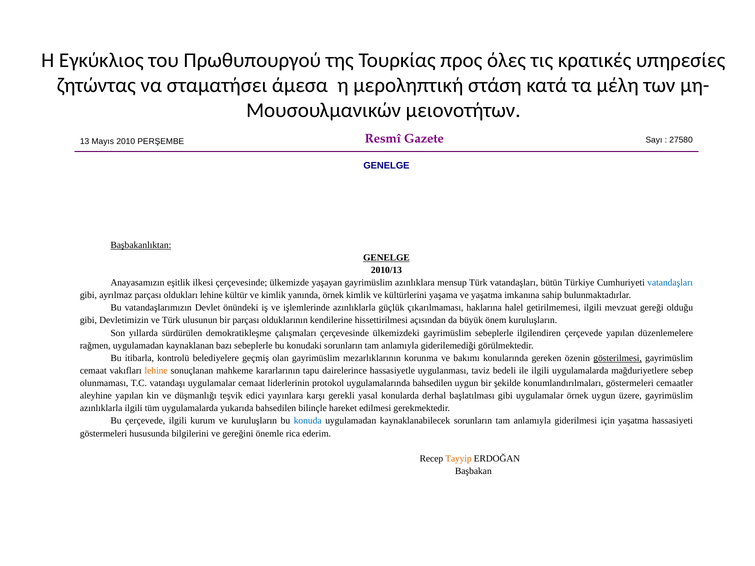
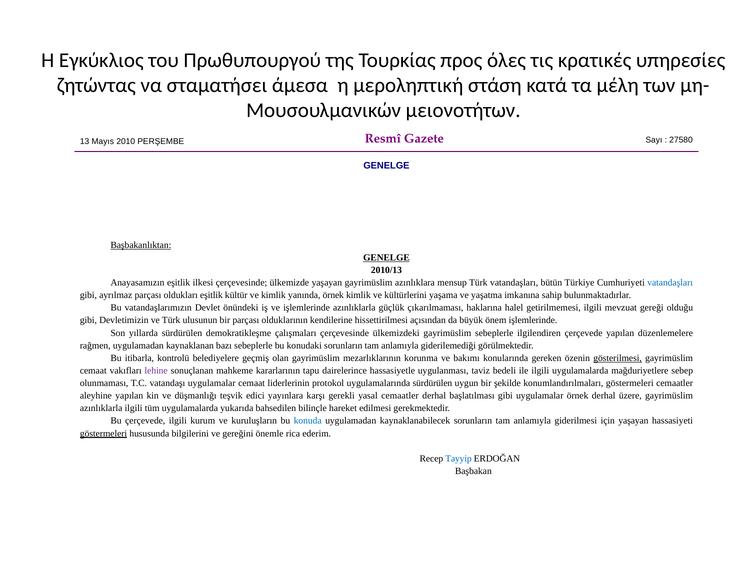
oldukları lehine: lehine -> eşitlik (211, 295)
önem kuruluşların: kuruluşların -> işlemlerinde (533, 320)
lehine colour: orange -> purple (156, 371)
uygulamalarında bahsedilen: bahsedilen -> sürdürülen (432, 383)
yasal konularda: konularda -> cemaatler (400, 396)
örnek uygun: uygun -> derhal (604, 396)
için yaşatma: yaşatma -> yaşayan (633, 421)
göstermeleri underline: none -> present (104, 434)
Tayyip colour: orange -> blue (458, 459)
